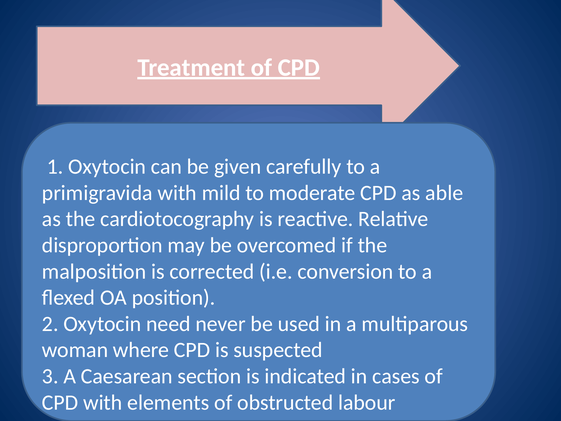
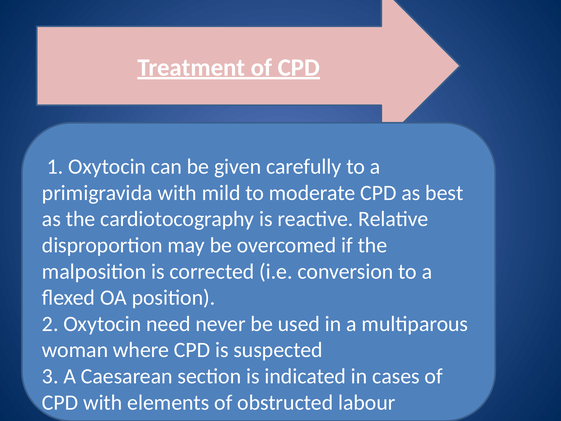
able: able -> best (444, 193)
